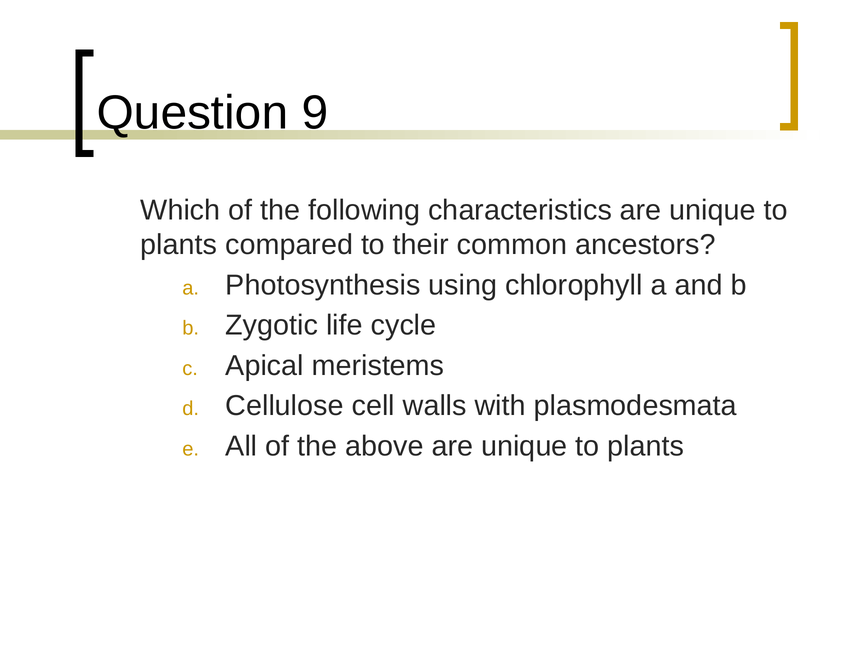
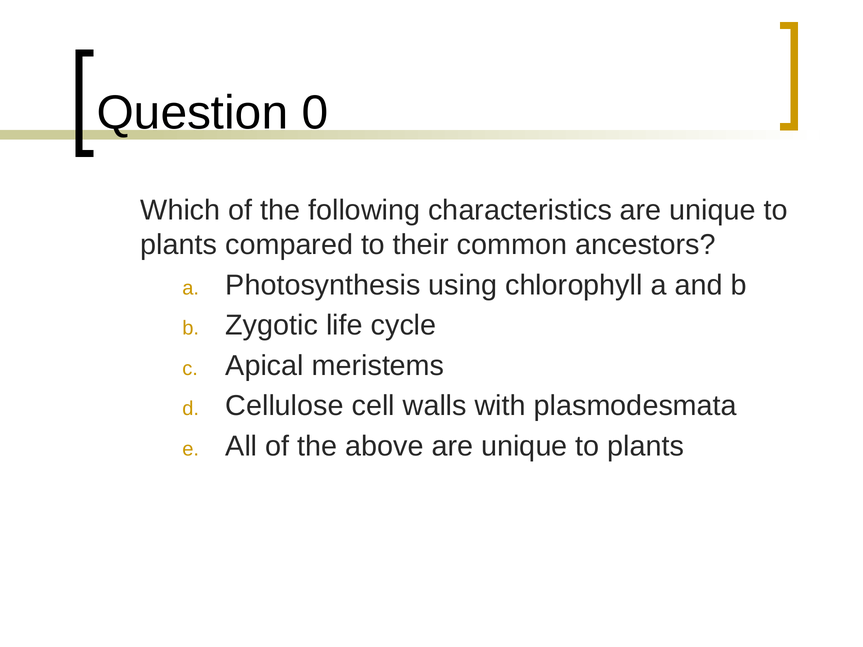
9: 9 -> 0 (315, 113)
